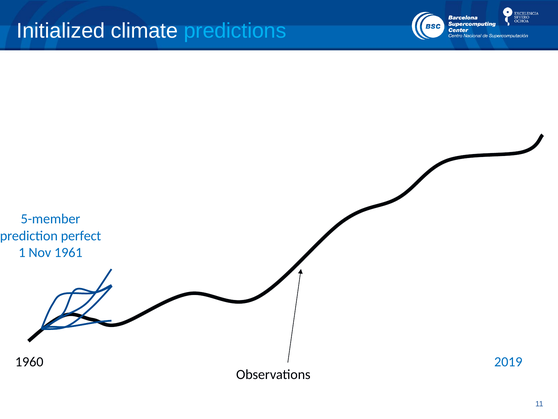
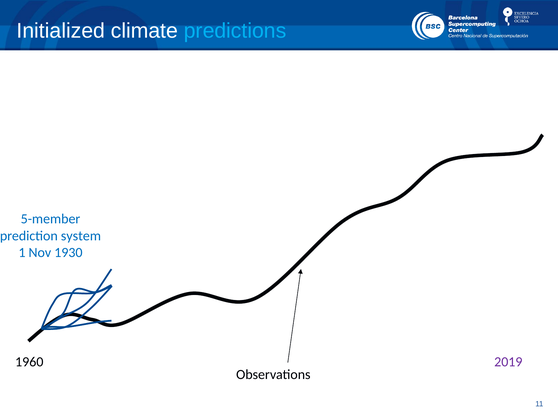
perfect: perfect -> system (81, 236)
1961: 1961 -> 1930 (68, 252)
2019 colour: blue -> purple (508, 361)
